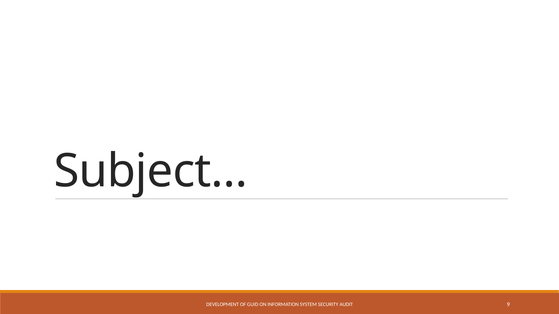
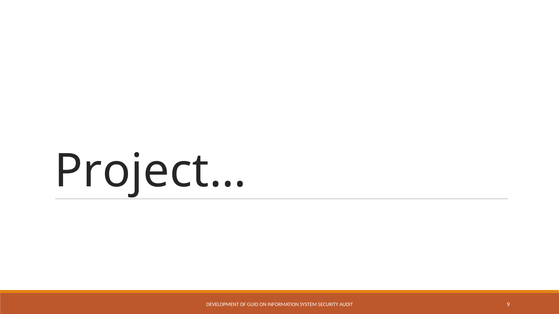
Subject…: Subject… -> Project… (150, 171)
